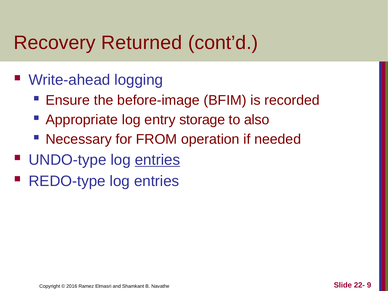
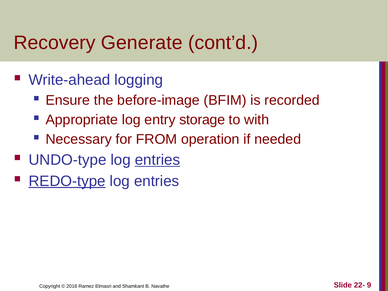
Returned: Returned -> Generate (142, 43)
also: also -> with (257, 120)
REDO-type underline: none -> present (67, 181)
